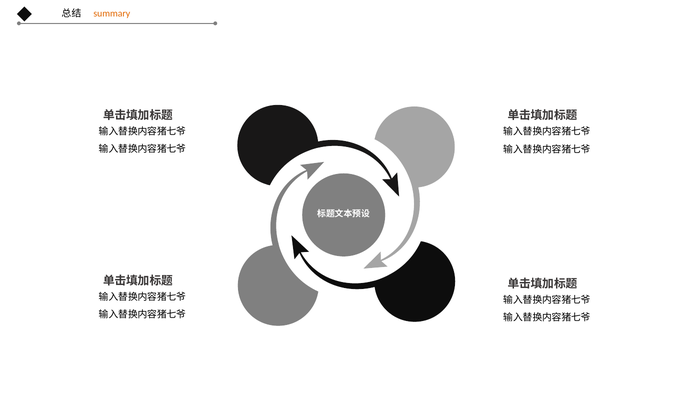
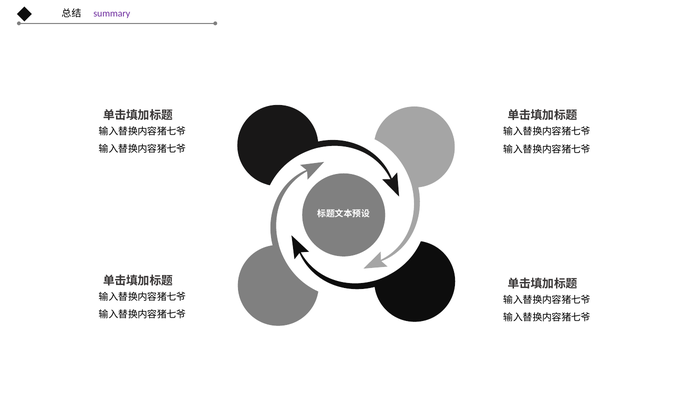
summary colour: orange -> purple (112, 13)
